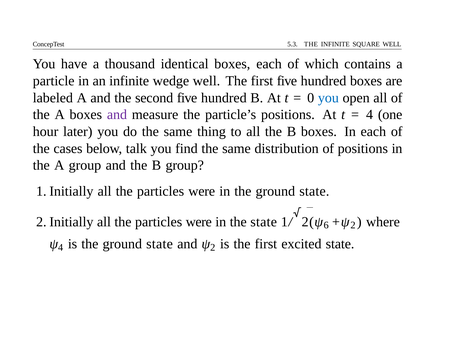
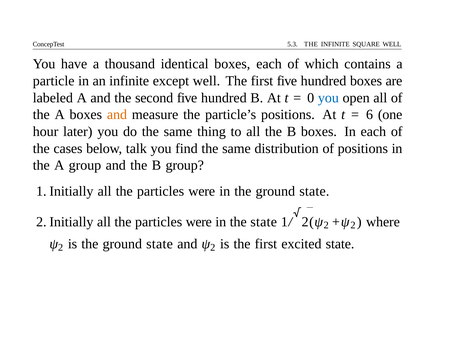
wedge: wedge -> except (171, 81)
and colour: purple -> orange (117, 115)
4: 4 -> 6 (370, 115)
6: 6 -> 2 (326, 226)
4: 4 -> 2 (61, 248)
